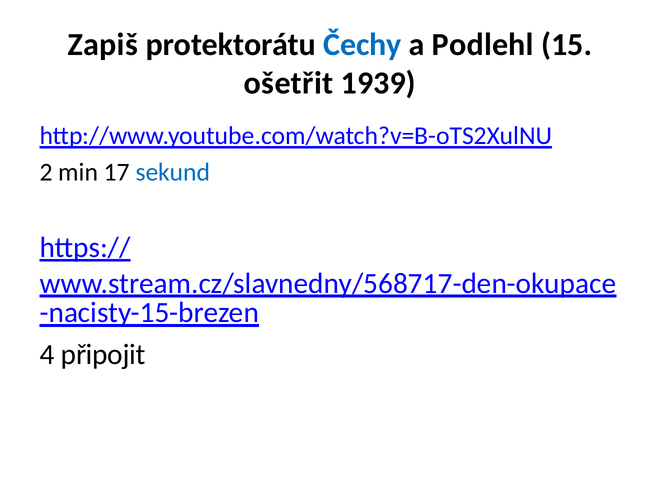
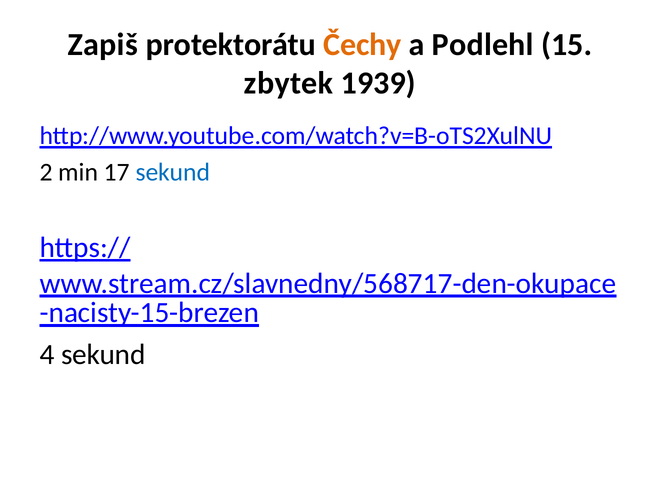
Čechy colour: blue -> orange (362, 45)
ošetřit: ošetřit -> zbytek (289, 83)
4 připojit: připojit -> sekund (103, 355)
